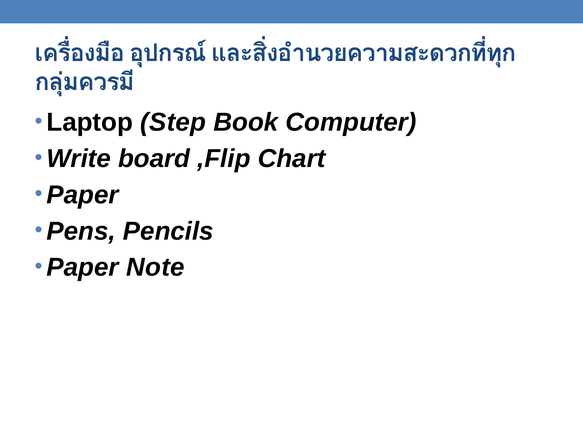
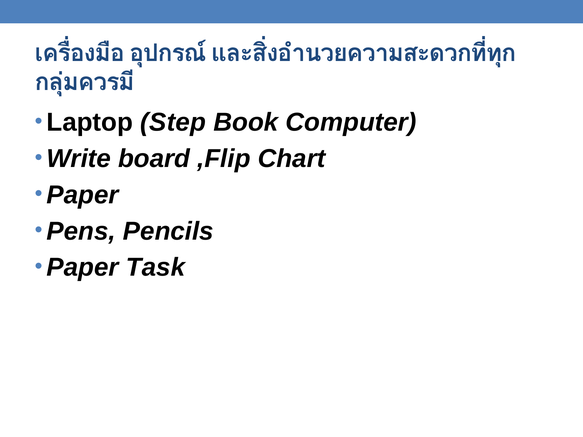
Note: Note -> Task (156, 268)
